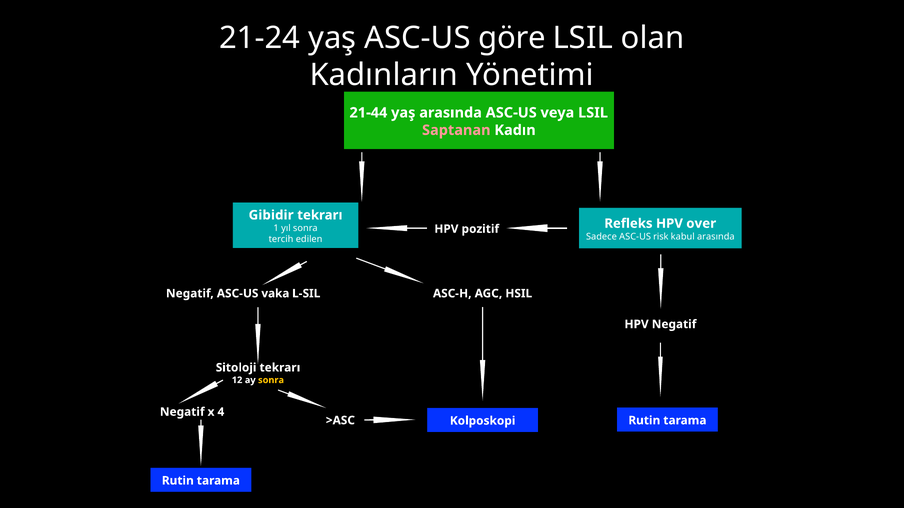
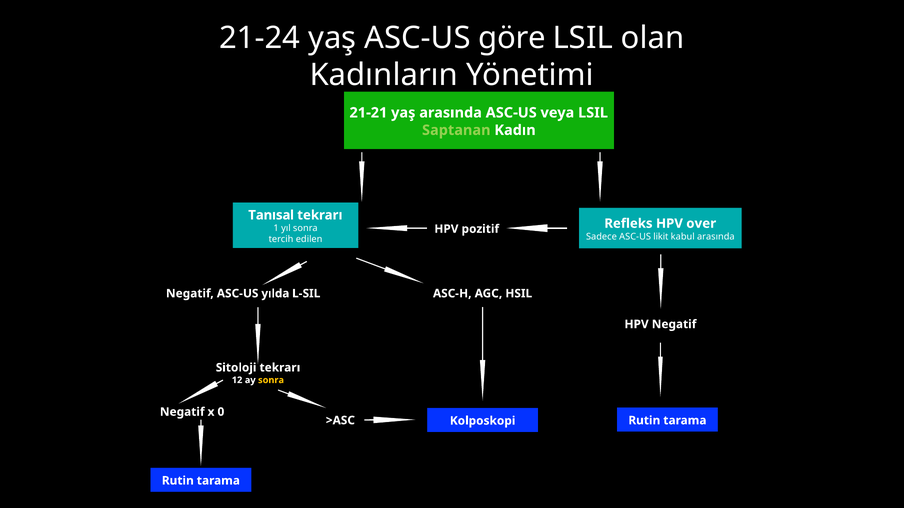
21-44: 21-44 -> 21-21 (368, 113)
Saptanan colour: pink -> light green (456, 130)
Gibidir: Gibidir -> Tanısal (271, 215)
risk: risk -> likit (661, 237)
vaka: vaka -> yılda (275, 294)
4: 4 -> 0 (221, 412)
